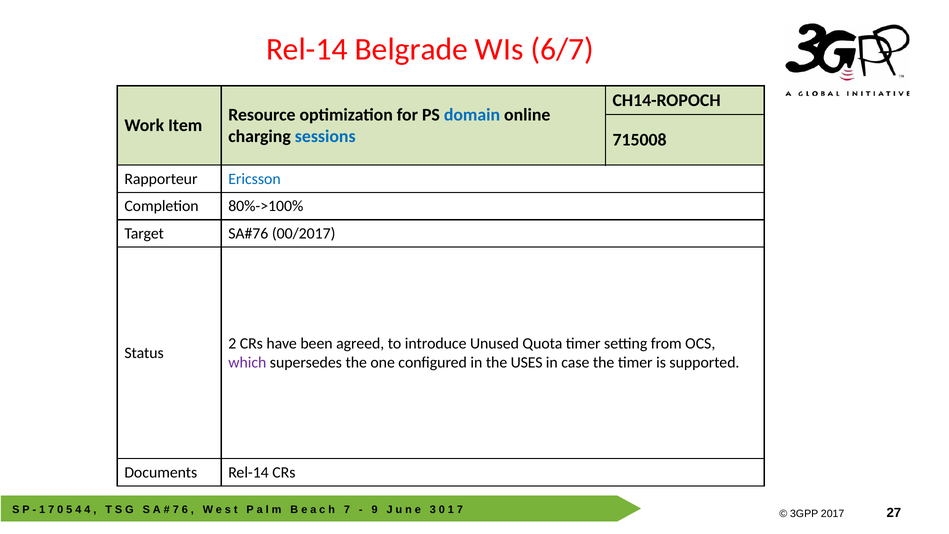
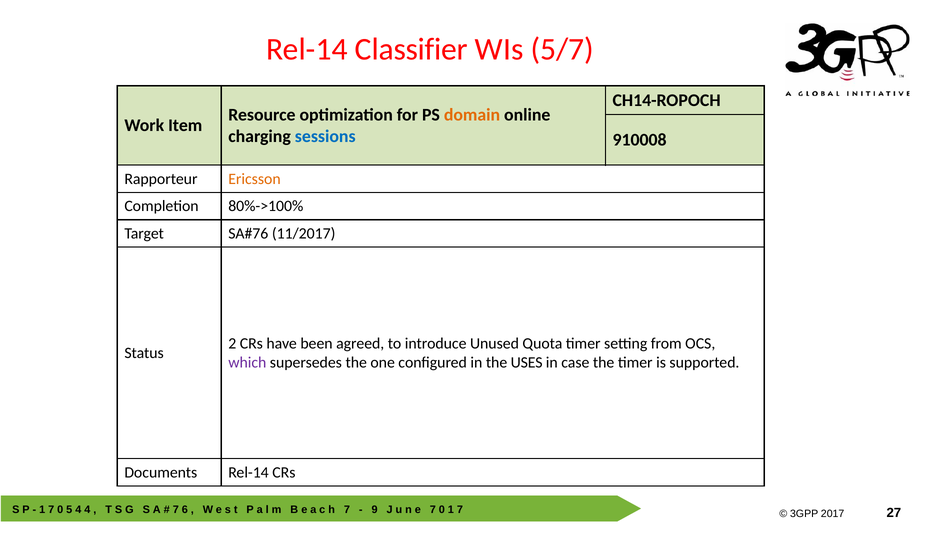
Belgrade: Belgrade -> Classifier (411, 49)
6/7: 6/7 -> 5/7 (562, 49)
domain colour: blue -> orange (472, 115)
715008: 715008 -> 910008 (640, 140)
Ericsson colour: blue -> orange (254, 179)
00/2017: 00/2017 -> 11/2017 (304, 233)
3: 3 -> 7 (433, 510)
